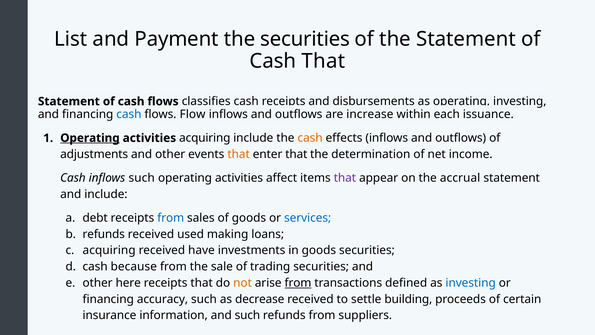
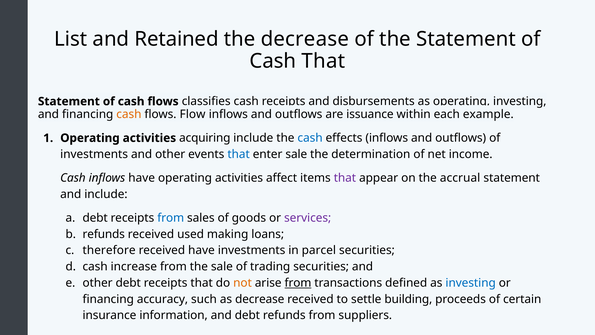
Payment: Payment -> Retained (177, 39)
the securities: securities -> decrease (305, 39)
cash colour: blue -> orange (129, 114)
increase: increase -> issuance (370, 114)
issuance: issuance -> example (488, 114)
Operating underline: present -> none (90, 138)
cash colour: orange -> blue (310, 138)
adjustments: adjustments -> investments (94, 154)
that colour: orange -> blue (239, 154)
enter that: that -> sale (296, 154)
inflows such: such -> have (142, 178)
services colour: blue -> purple (308, 218)
acquiring: acquiring -> therefore (109, 250)
in goods: goods -> parcel (319, 250)
because: because -> increase (134, 266)
other here: here -> debt (128, 283)
and such: such -> debt (247, 315)
